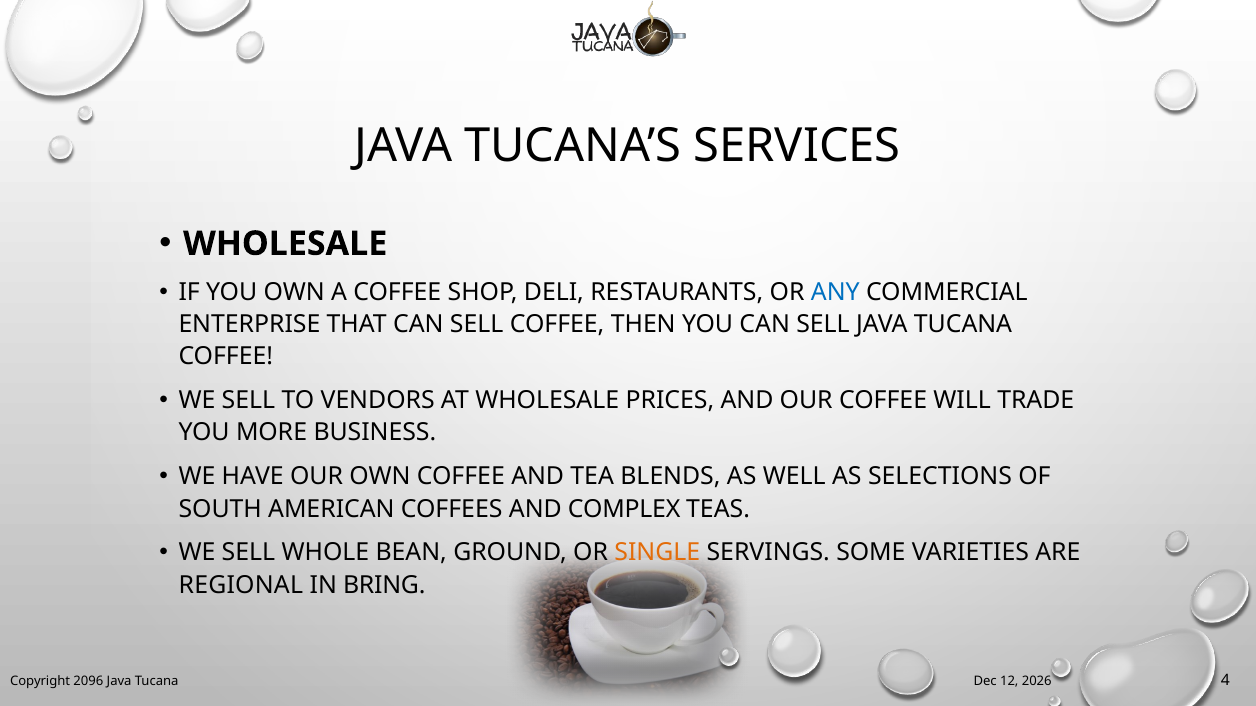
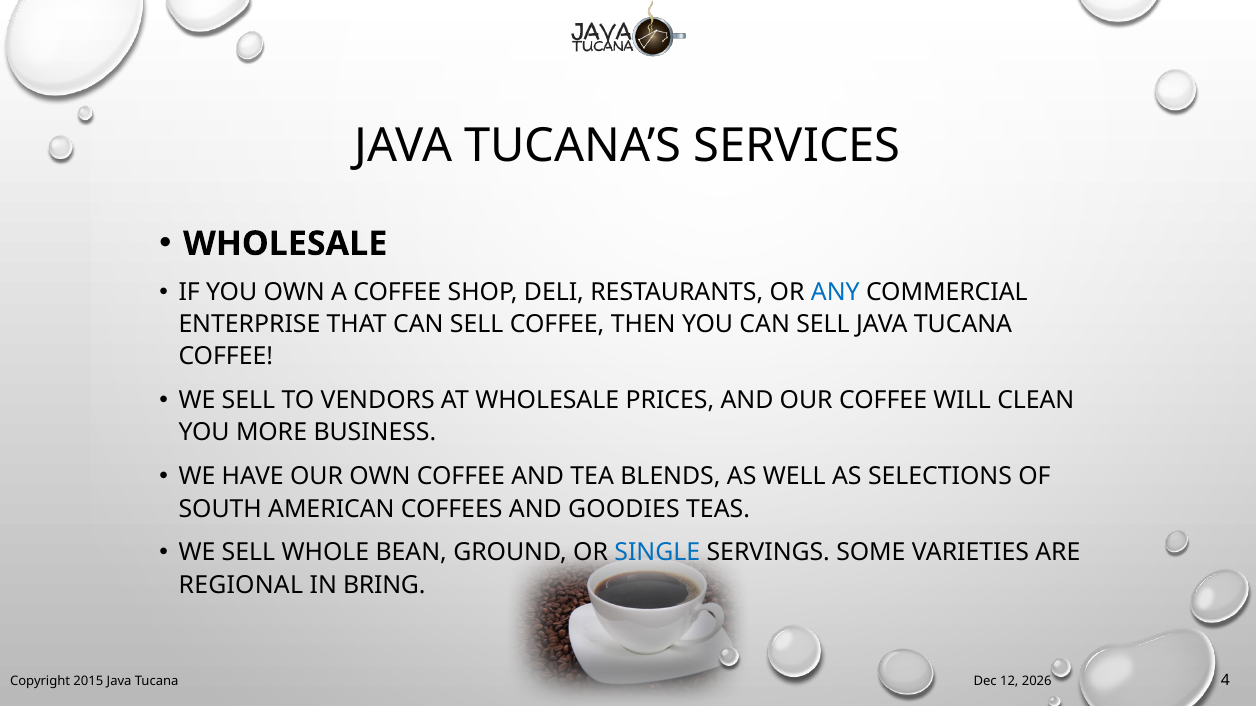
TRADE: TRADE -> CLEAN (1036, 401)
COMPLEX: COMPLEX -> GOODIES (624, 509)
SINGLE colour: orange -> blue (657, 553)
2096: 2096 -> 2015 (88, 681)
